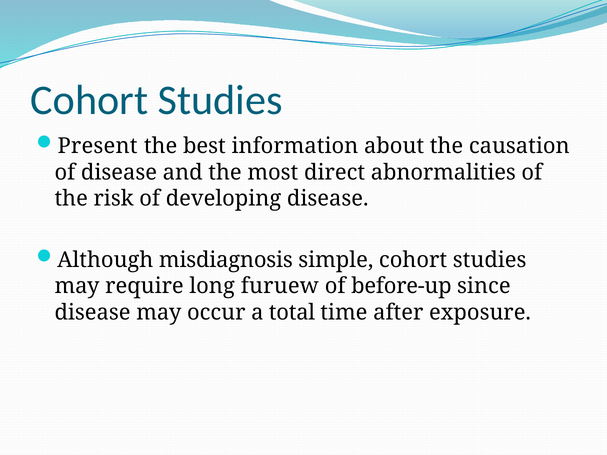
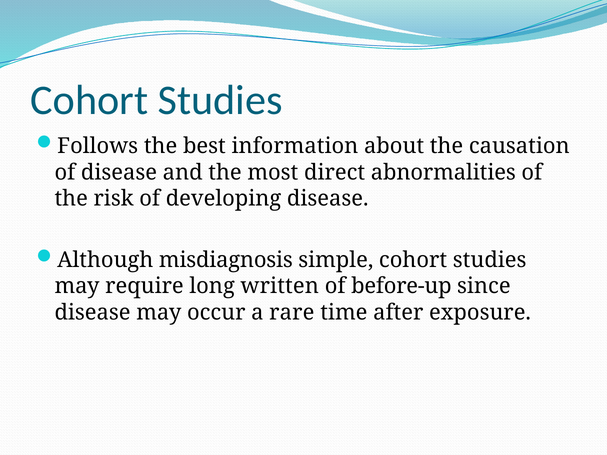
Present: Present -> Follows (98, 146)
furuew: furuew -> written (280, 286)
total: total -> rare (292, 313)
